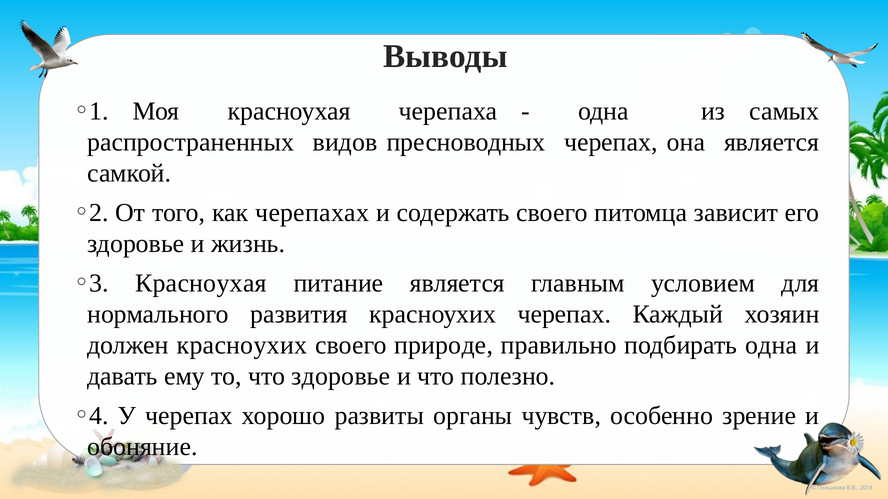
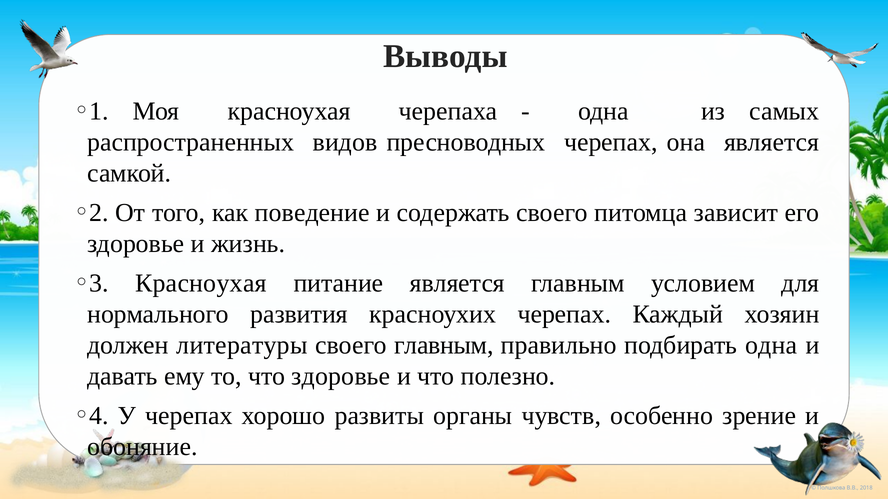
черепахах: черепахах -> поведение (312, 213)
должен красноухих: красноухих -> литературы (242, 345)
своего природе: природе -> главным (444, 345)
